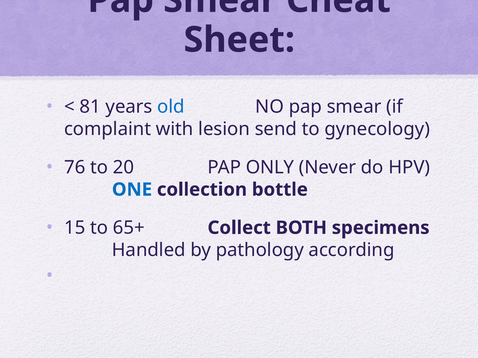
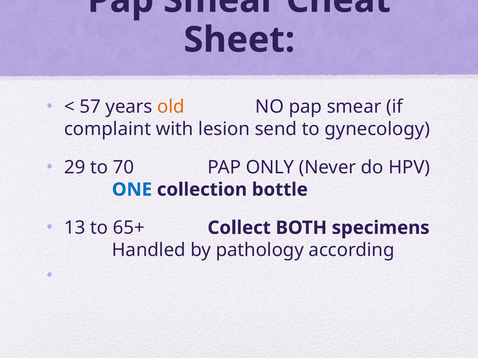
81: 81 -> 57 (90, 107)
old colour: blue -> orange (171, 107)
76: 76 -> 29 (75, 168)
20: 20 -> 70 (123, 168)
15: 15 -> 13 (75, 228)
